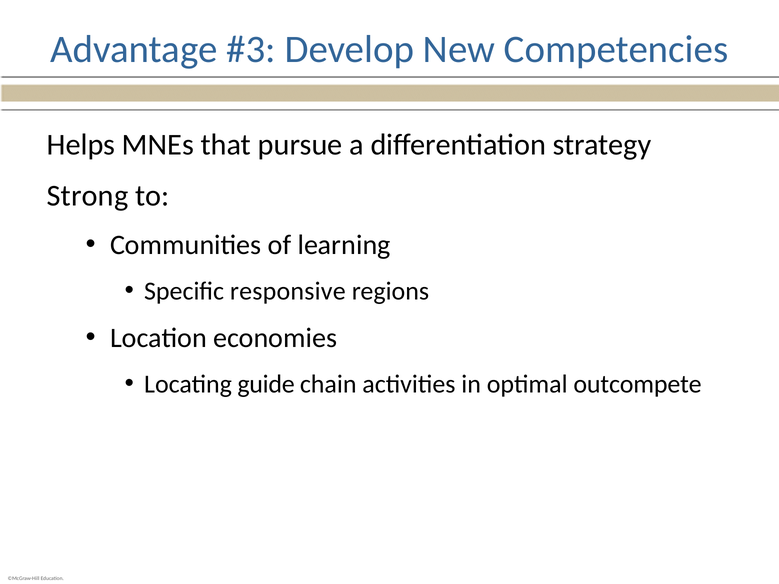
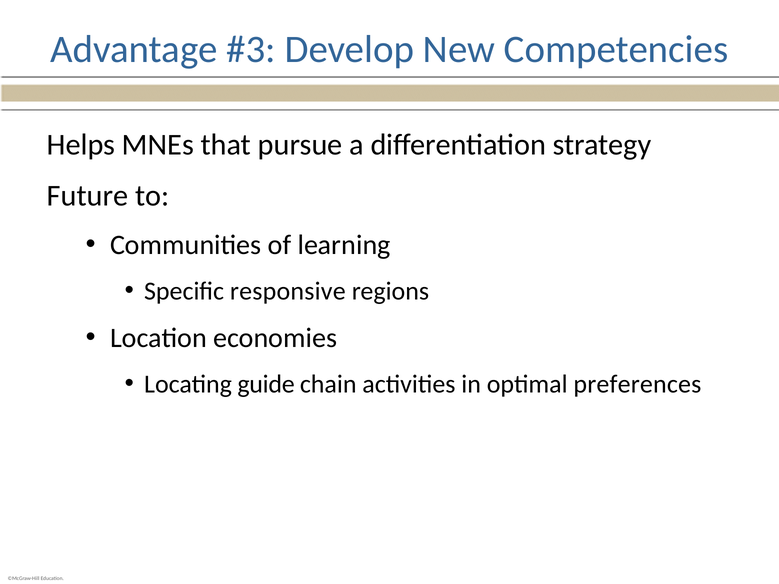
Strong: Strong -> Future (88, 196)
outcompete: outcompete -> preferences (637, 384)
